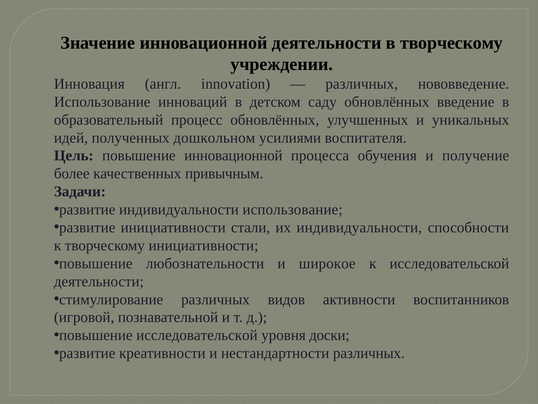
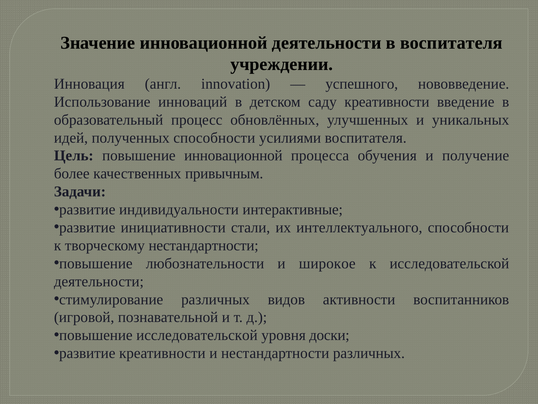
в творческому: творческому -> воспитателя (451, 43)
различных: различных -> успешного (362, 84)
саду обновлённых: обновлённых -> креативности (387, 102)
полученных дошкольном: дошкольном -> способности (214, 138)
индивидуальности использование: использование -> интерактивные (293, 209)
их индивидуальности: индивидуальности -> интеллектуального (359, 227)
творческому инициативности: инициативности -> нестандартности (204, 245)
